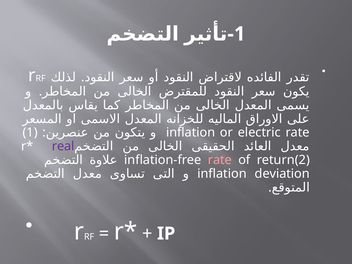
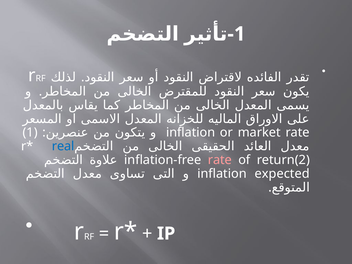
electric: electric -> market (259, 133)
real colour: purple -> blue (63, 146)
deviation: deviation -> expected (282, 174)
